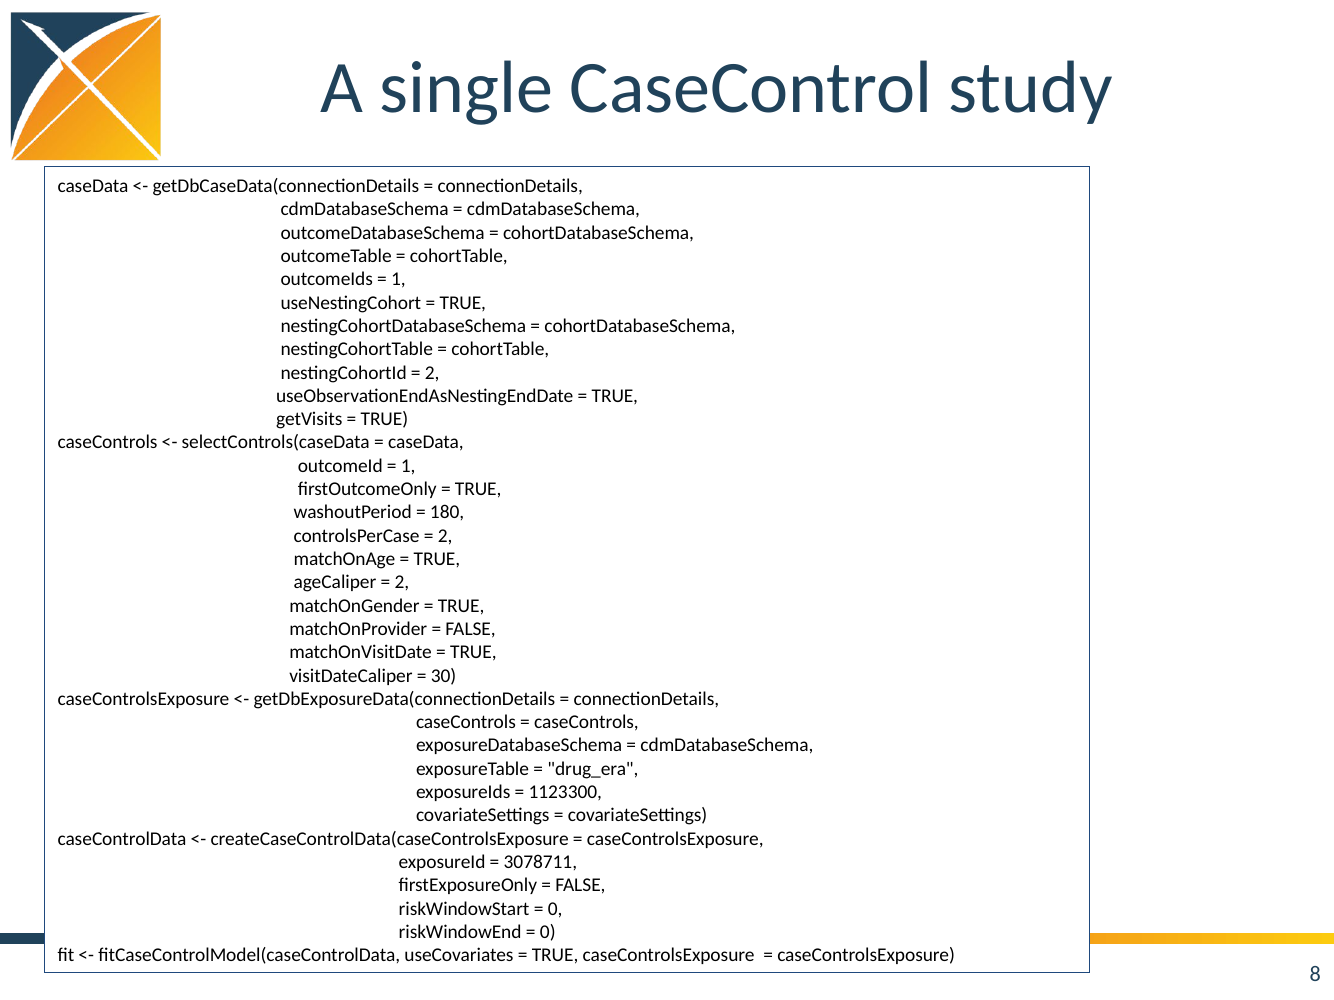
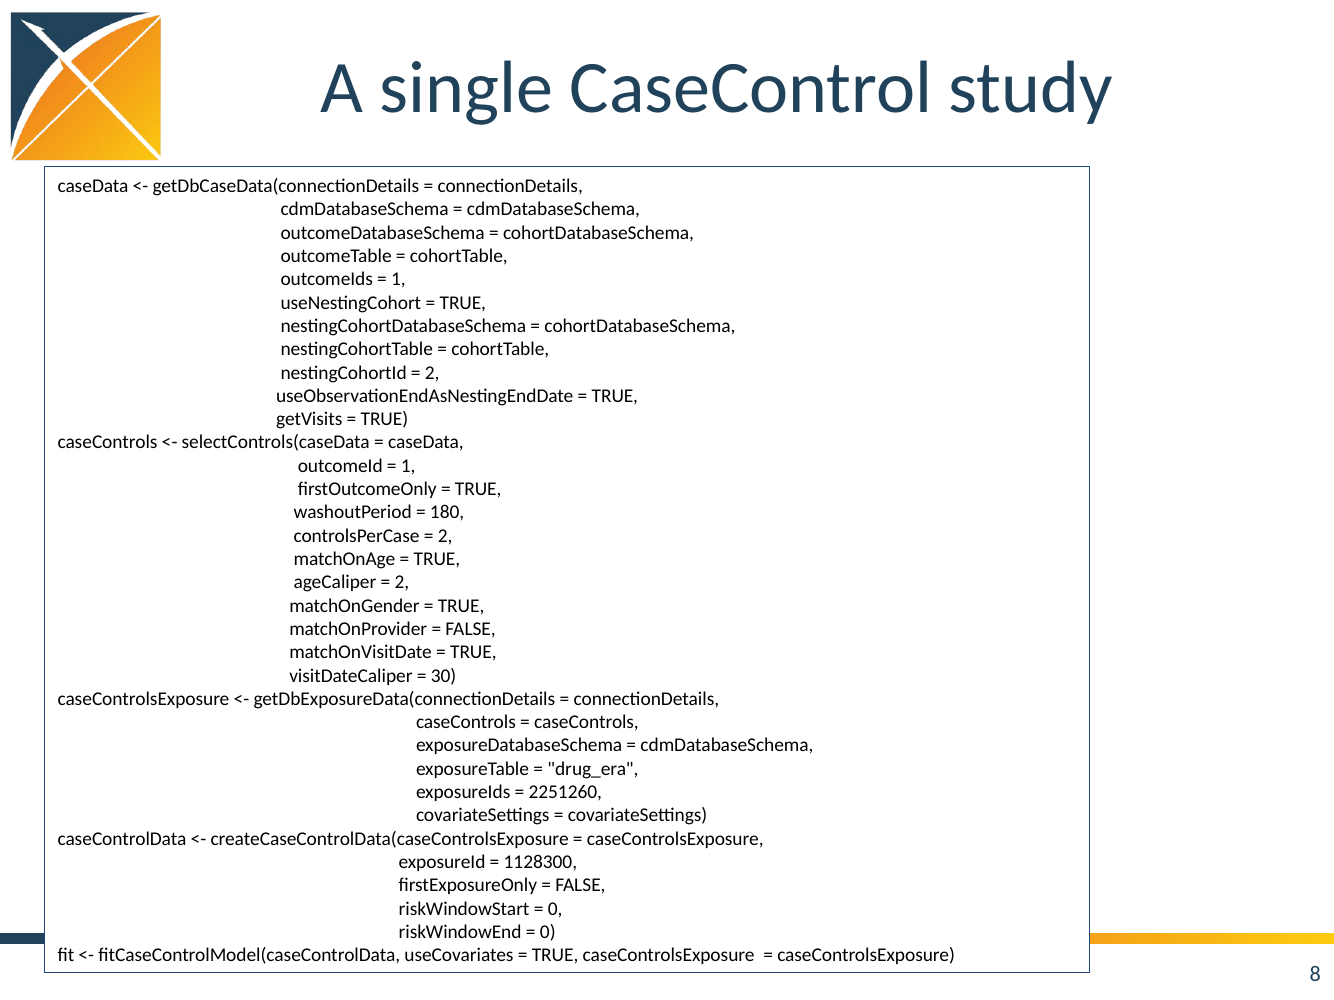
1123300: 1123300 -> 2251260 (565, 793)
3078711: 3078711 -> 1128300 (540, 863)
